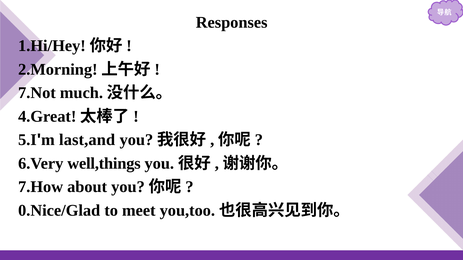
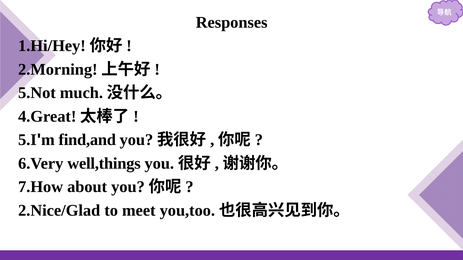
7.Not: 7.Not -> 5.Not (37, 93)
last,and: last,and -> find,and (87, 140)
0.Nice/Glad: 0.Nice/Glad -> 2.Nice/Glad (59, 211)
